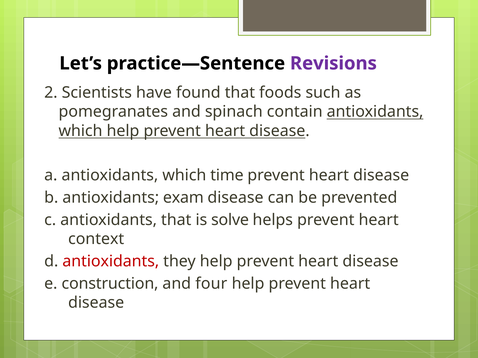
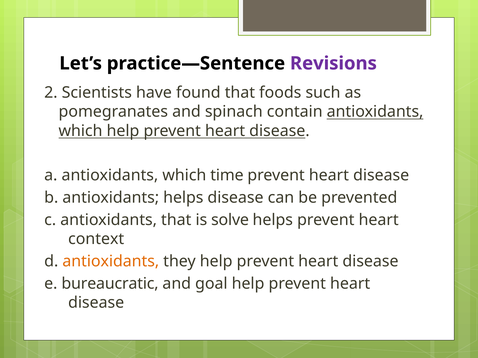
antioxidants exam: exam -> helps (183, 198)
antioxidants colour: red -> orange (111, 262)
construction: construction -> bureaucratic (110, 284)
four: four -> goal (211, 284)
